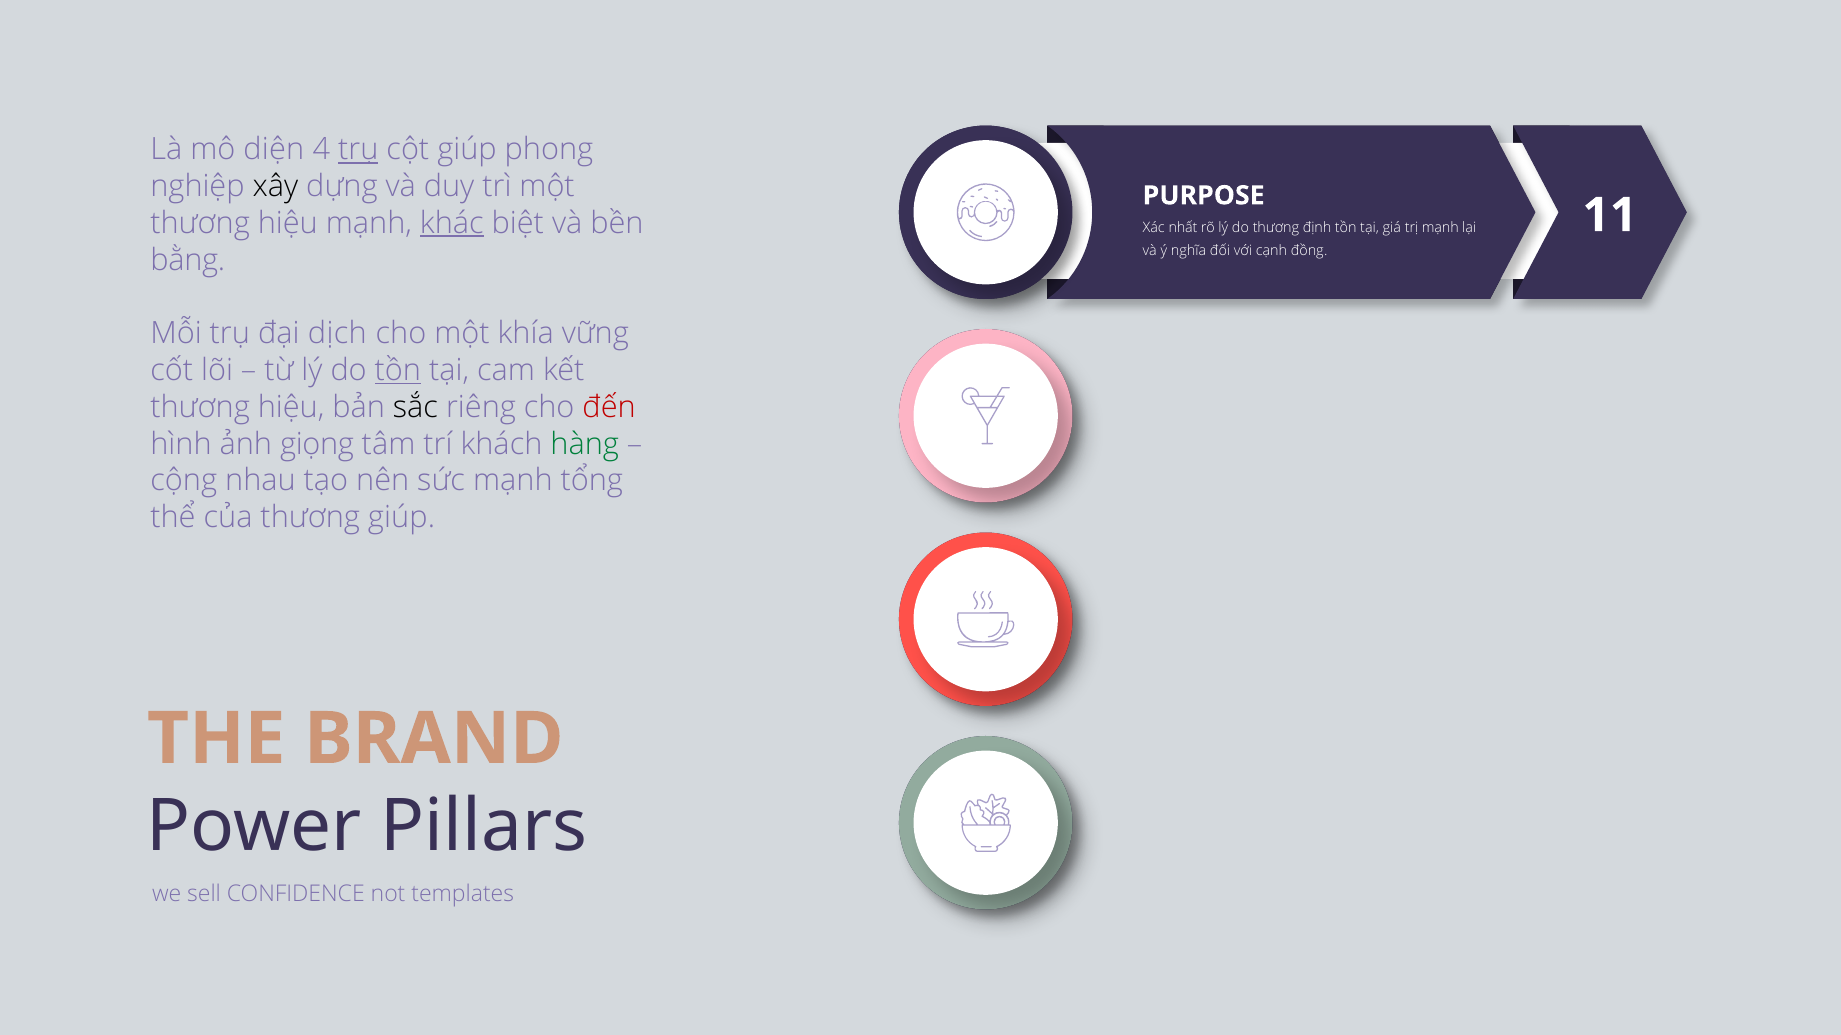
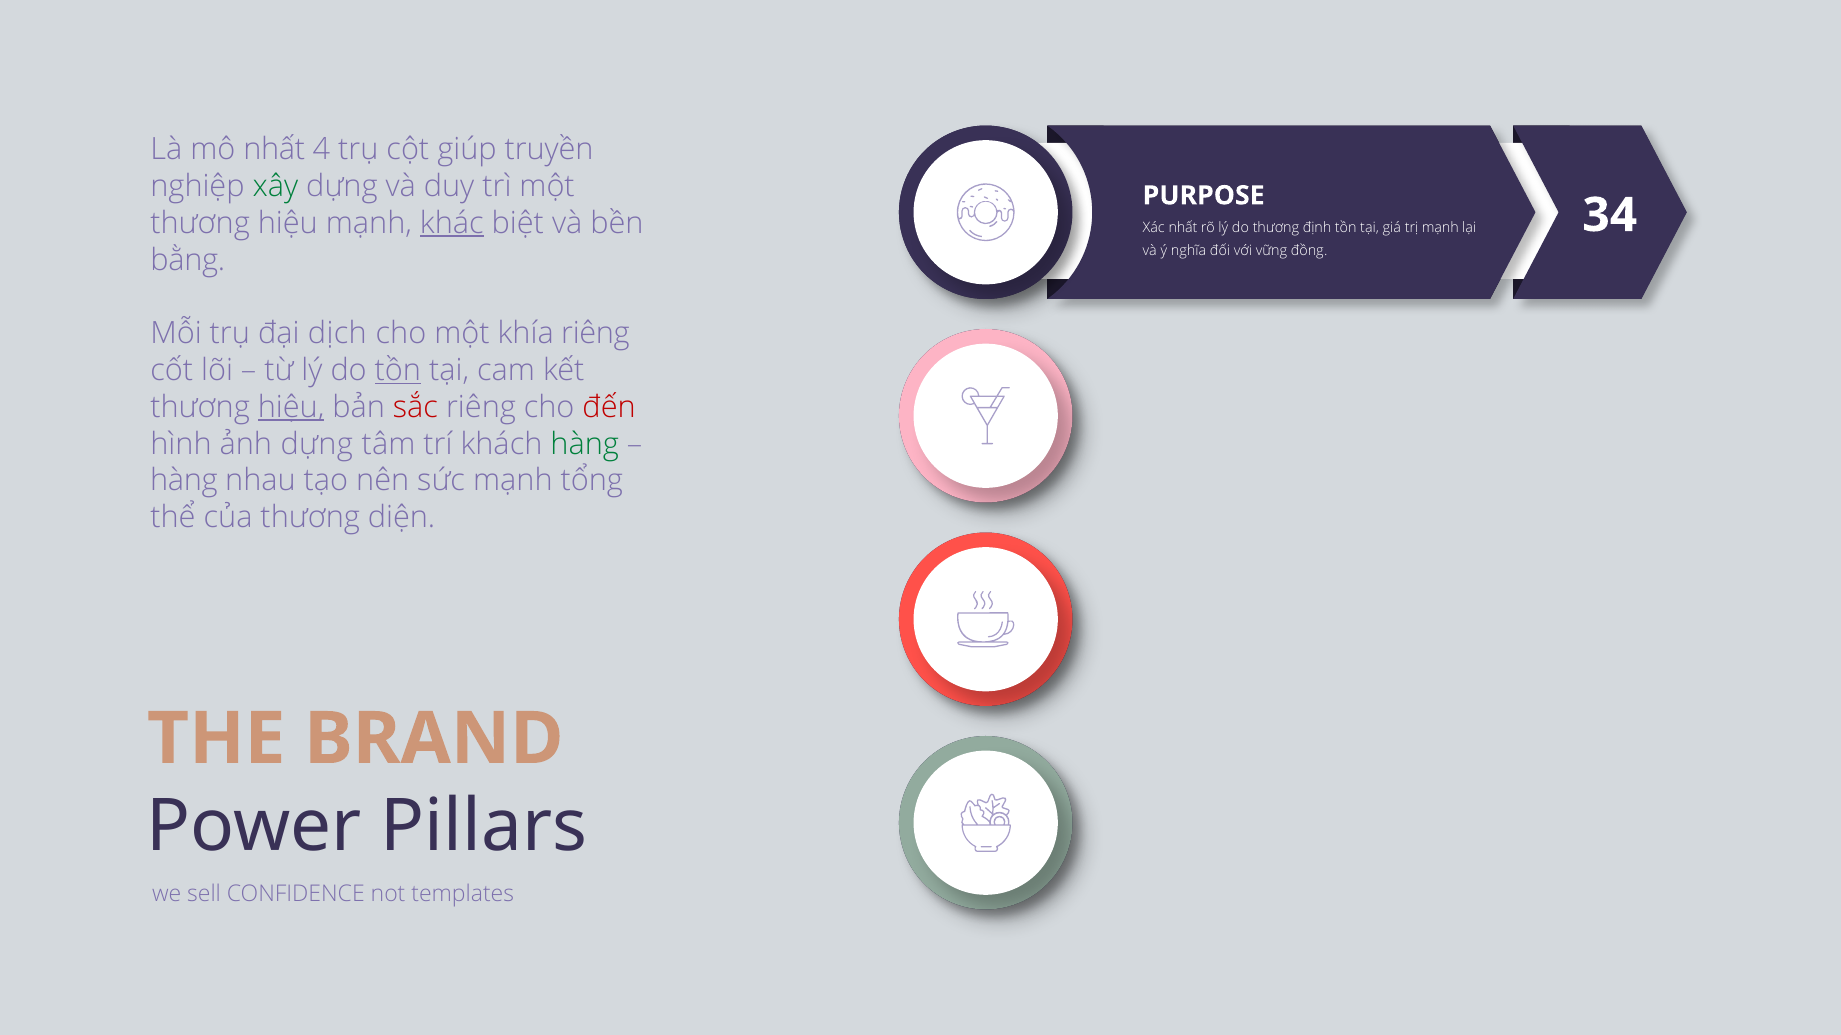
mô diện: diện -> nhất (274, 150)
trụ underline: present -> none (358, 150)
phong: phong -> truyền (549, 150)
xây colour: black -> green (275, 186)
cạnh: cạnh -> vững (1271, 250)
11: 11 -> 34 (1610, 215)
khía vững: vững -> riêng (595, 334)
hiệu underline: none -> present (291, 407)
sắc colour: black -> red (415, 407)
ảnh giọng: giọng -> dựng (317, 444)
cộng: cộng -> hàng (184, 481)
thương giúp: giúp -> diện (402, 518)
